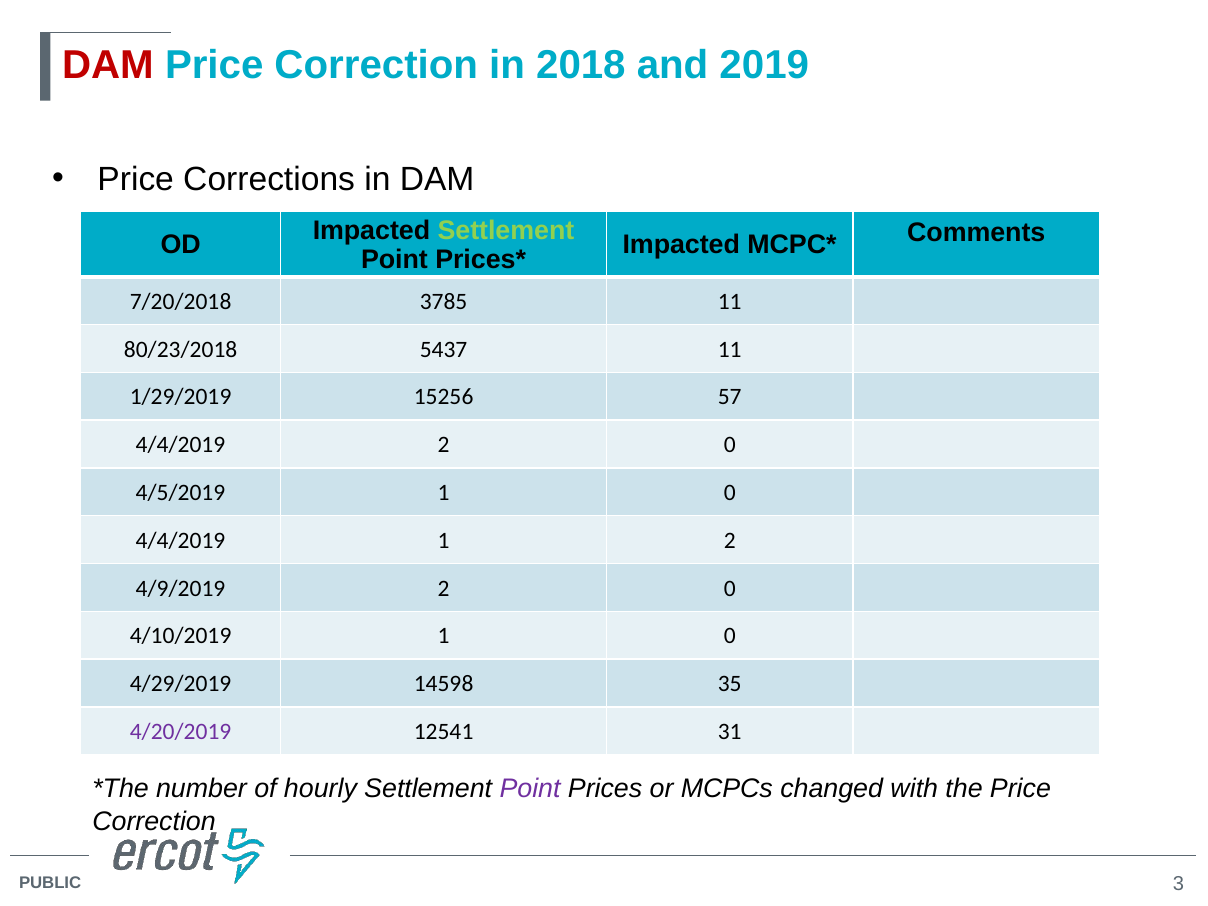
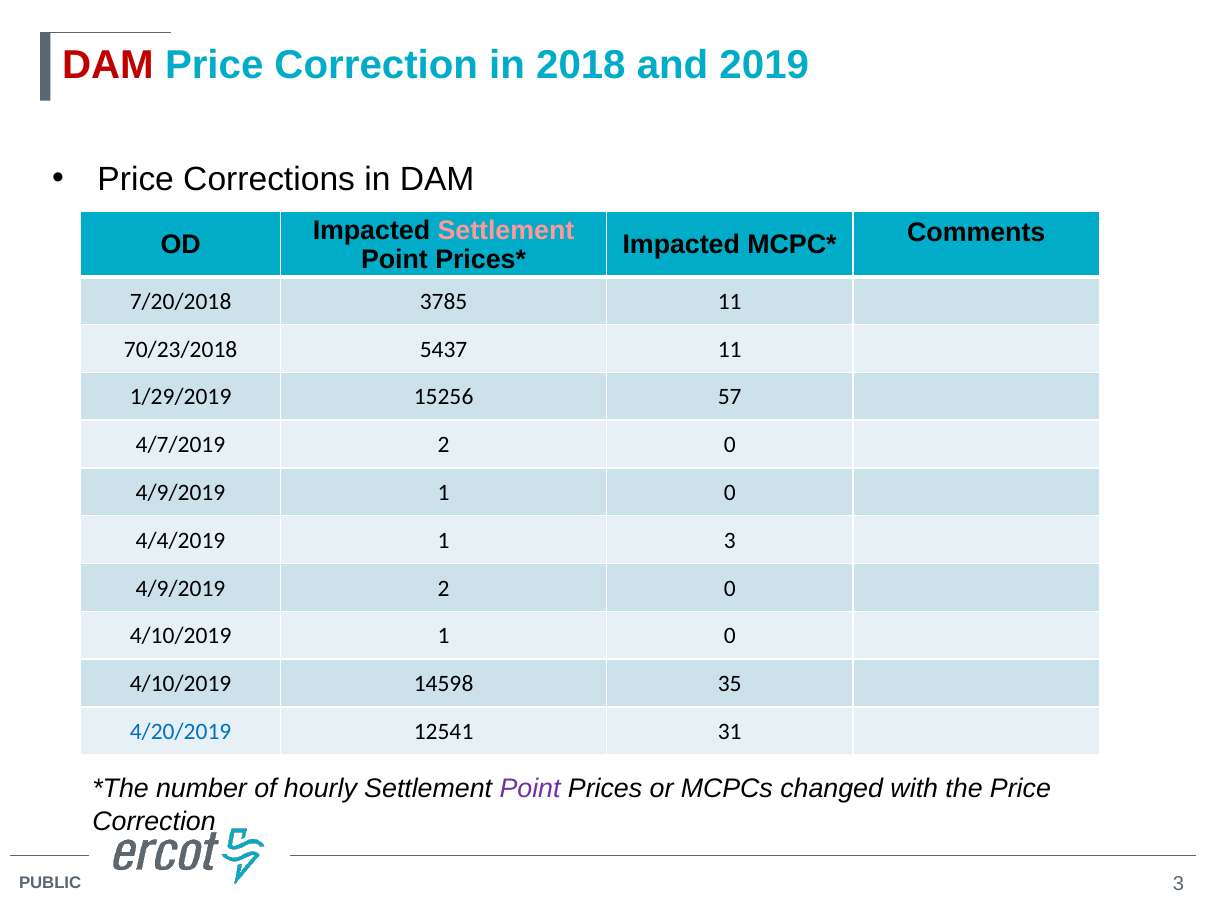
Settlement colour: light green -> pink (506, 230)
80/23/2018: 80/23/2018 -> 70/23/2018 (181, 349)
4/4/2019: 4/4/2019 -> 4/7/2019 (181, 445)
4/5/2019: 4/5/2019 -> 4/9/2019 (181, 493)
1 2: 2 -> 3 (730, 541)
4/29/2019: 4/29/2019 -> 4/10/2019 (181, 684)
4/20/2019 colour: purple -> blue (181, 732)
